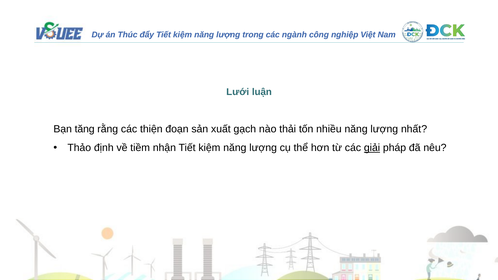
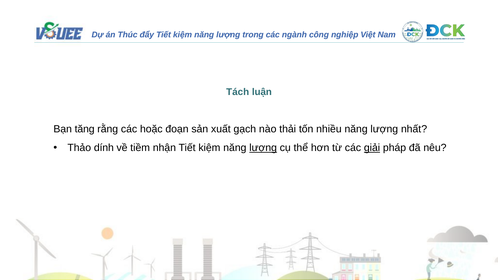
Lưới: Lưới -> Tách (238, 92)
thiện: thiện -> hoặc (151, 129)
định: định -> dính (104, 148)
lượng underline: none -> present (263, 148)
